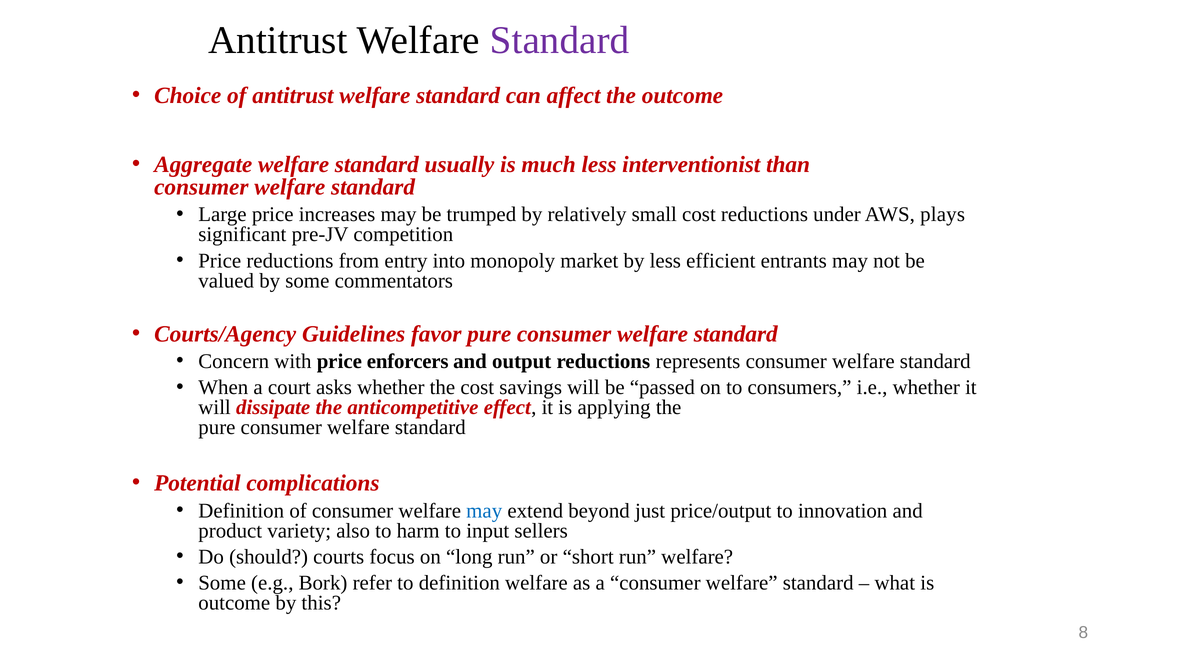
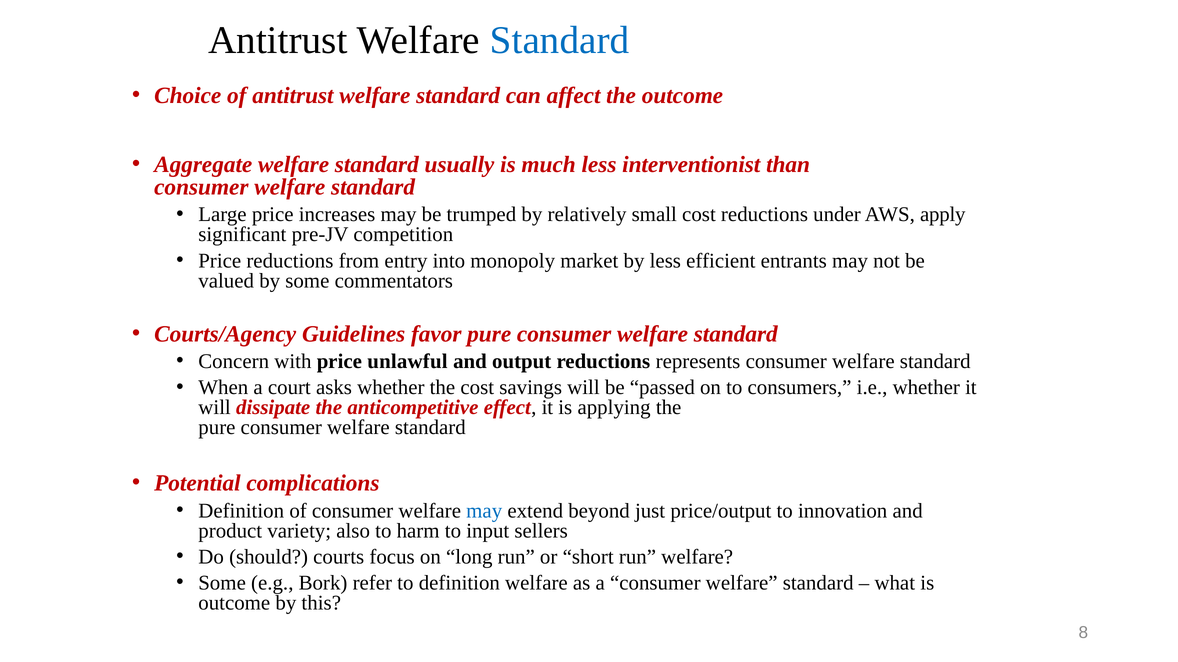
Standard colour: purple -> blue (560, 40)
plays: plays -> apply (943, 215)
enforcers: enforcers -> unlawful (407, 362)
